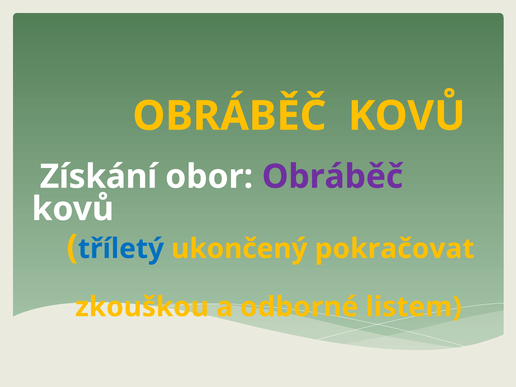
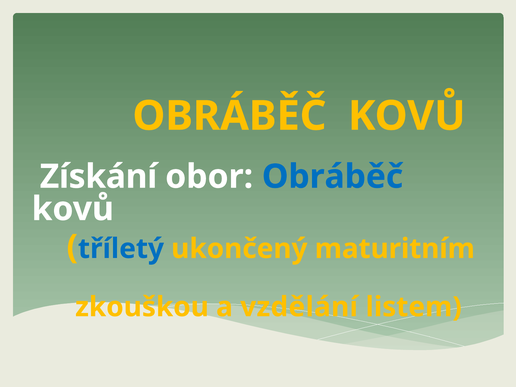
Obráběč colour: purple -> blue (333, 177)
pokračovat: pokračovat -> maturitním (395, 249)
odborné: odborné -> vzdělání (299, 307)
